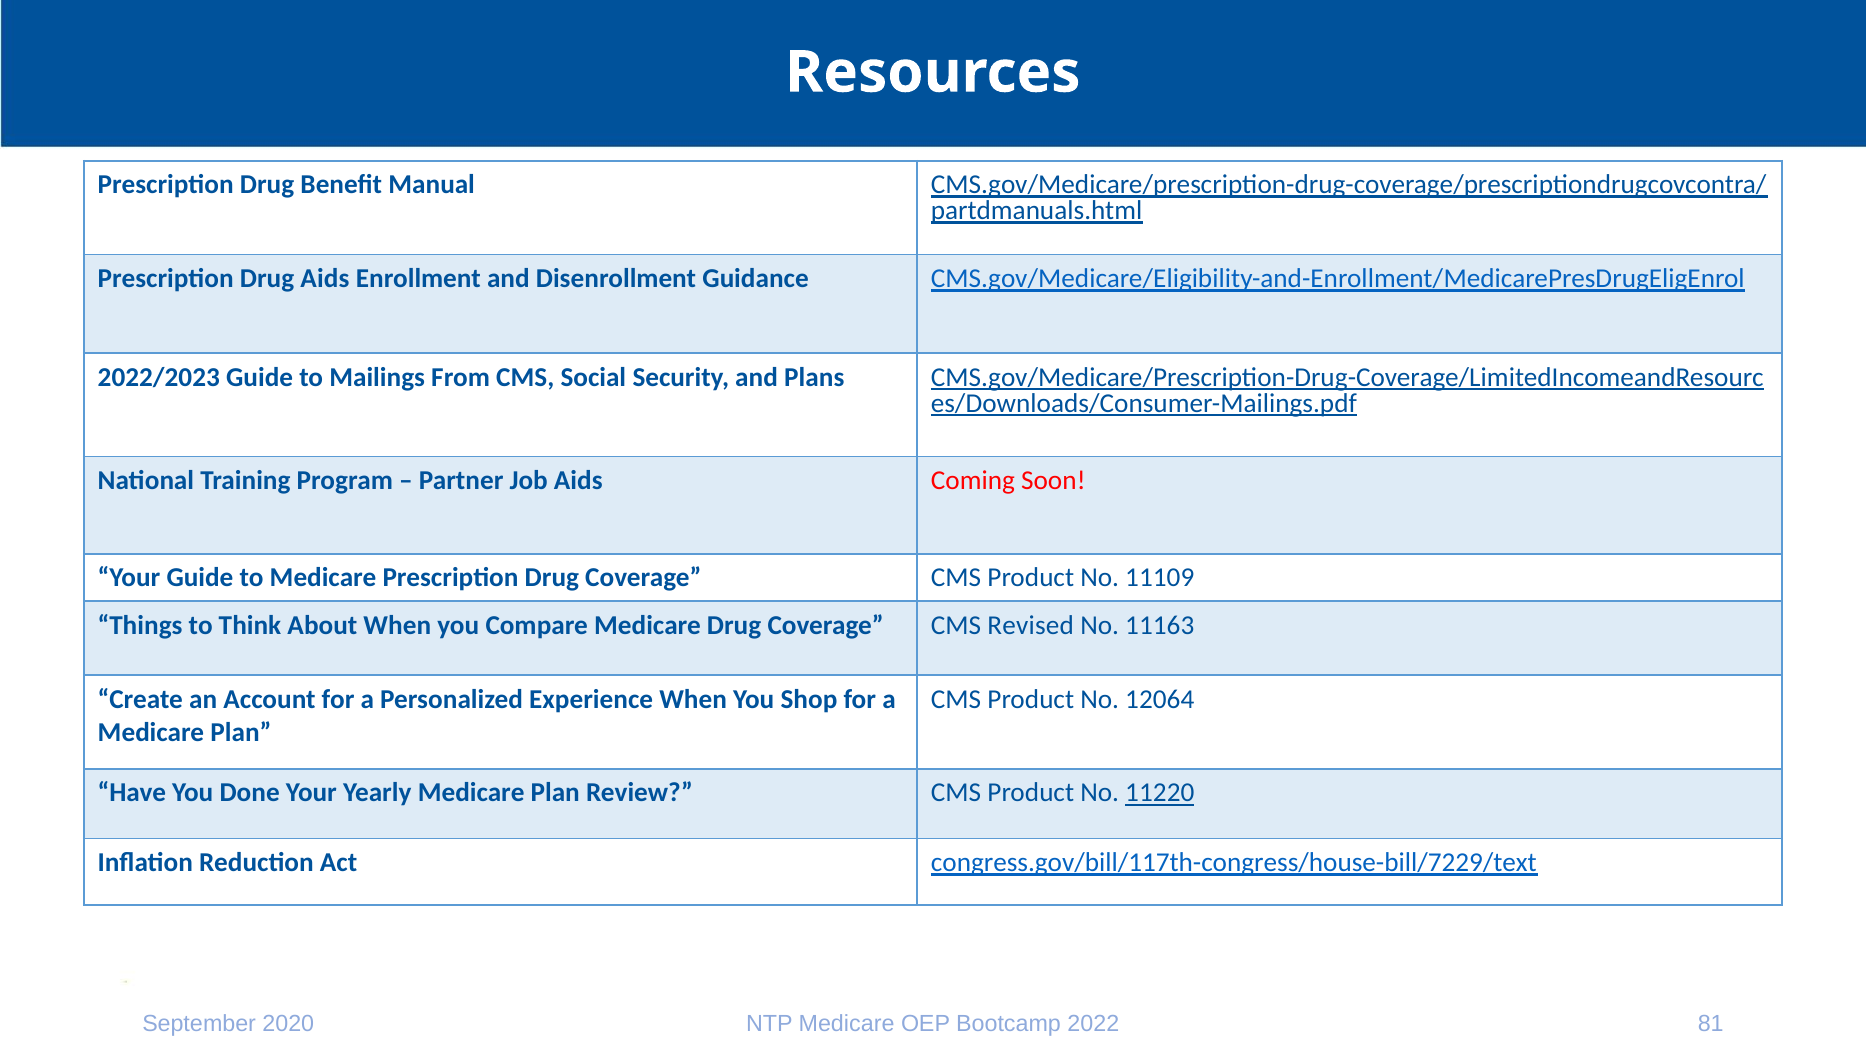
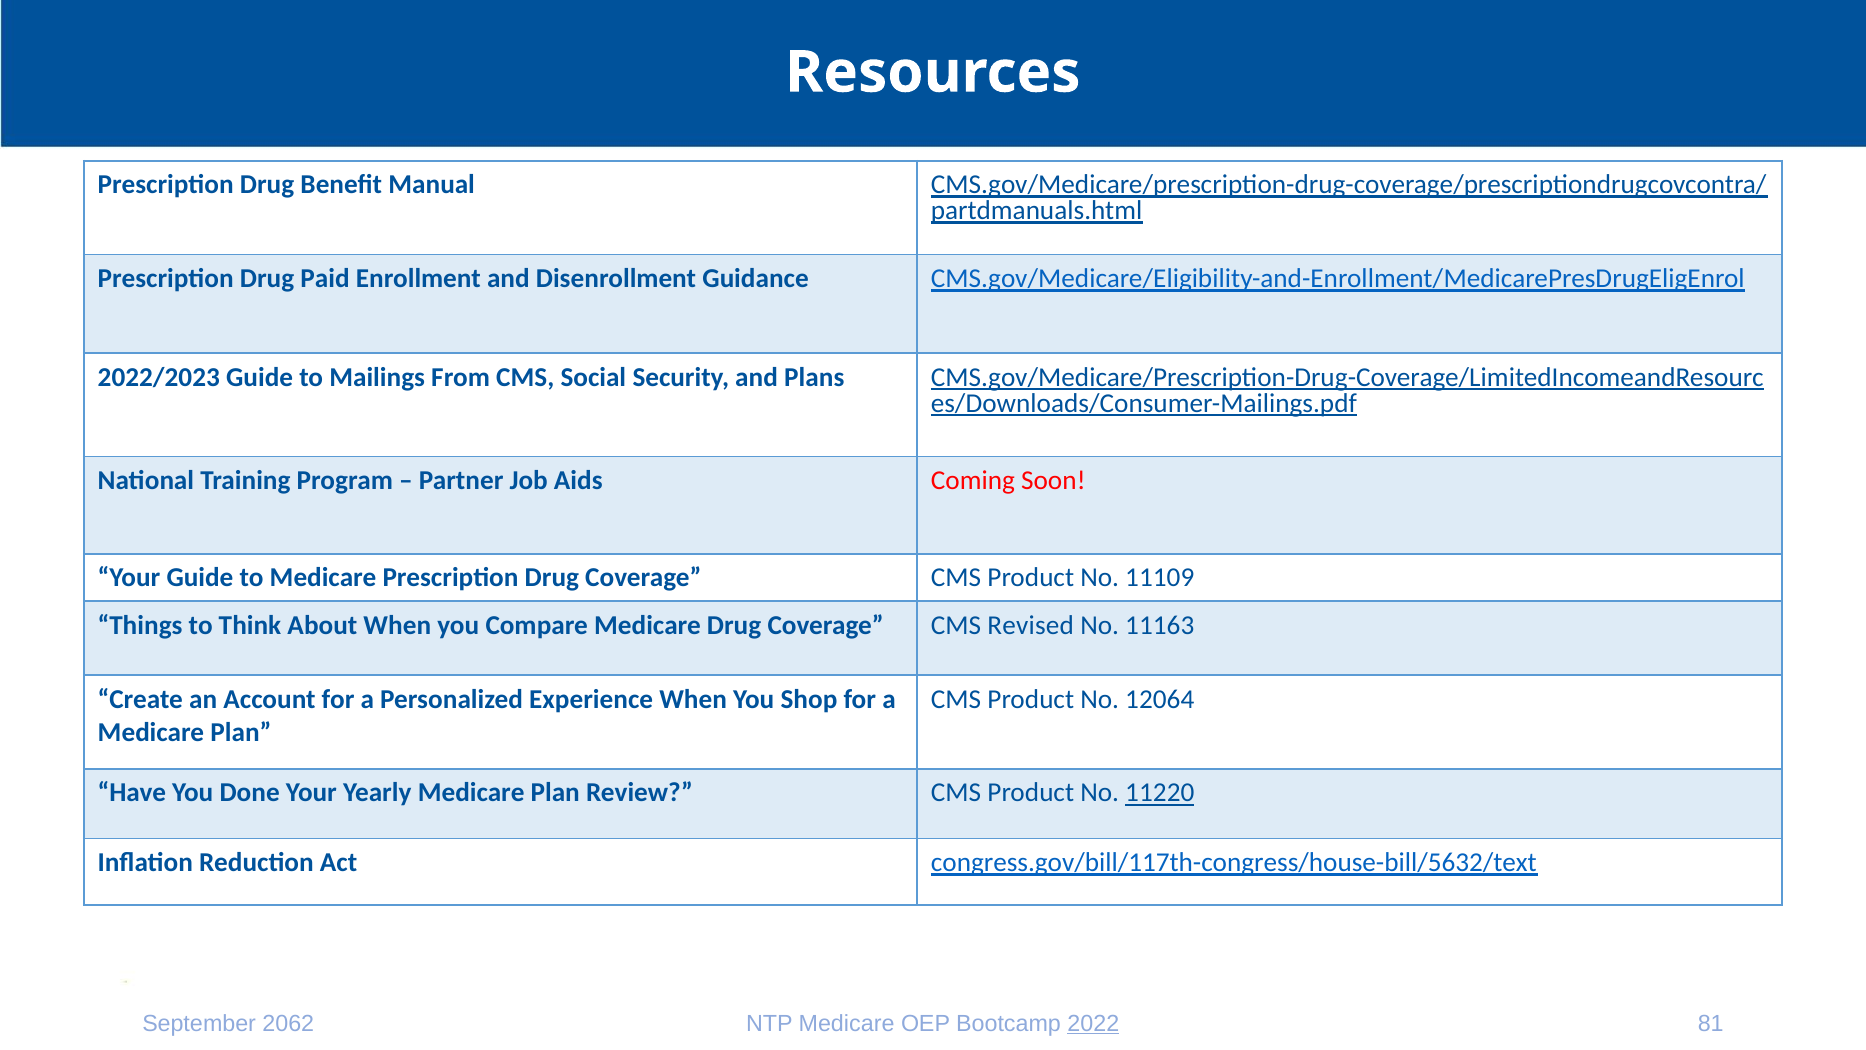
Drug Aids: Aids -> Paid (325, 278)
congress.gov/bill/117th-congress/house-bill/7229/text: congress.gov/bill/117th-congress/house-bill/7229/text -> congress.gov/bill/117th-congress/house-bill/5632/text (1234, 862)
2020: 2020 -> 2062 (288, 1023)
2022 underline: none -> present (1093, 1023)
